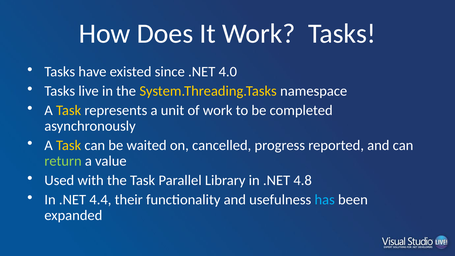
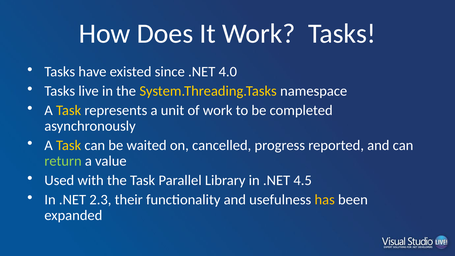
4.8: 4.8 -> 4.5 (303, 180)
4.4: 4.4 -> 2.3 (100, 200)
has colour: light blue -> yellow (325, 200)
